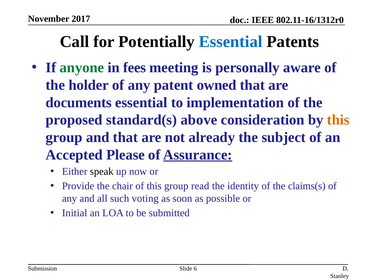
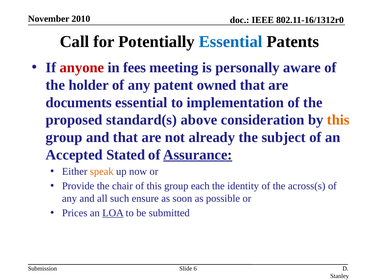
2017: 2017 -> 2010 (81, 19)
anyone colour: green -> red (82, 68)
Please: Please -> Stated (126, 155)
speak colour: black -> orange (102, 171)
read: read -> each (200, 186)
claims(s: claims(s -> across(s (307, 186)
voting: voting -> ensure (145, 198)
Initial: Initial -> Prices (75, 213)
LOA underline: none -> present (113, 213)
